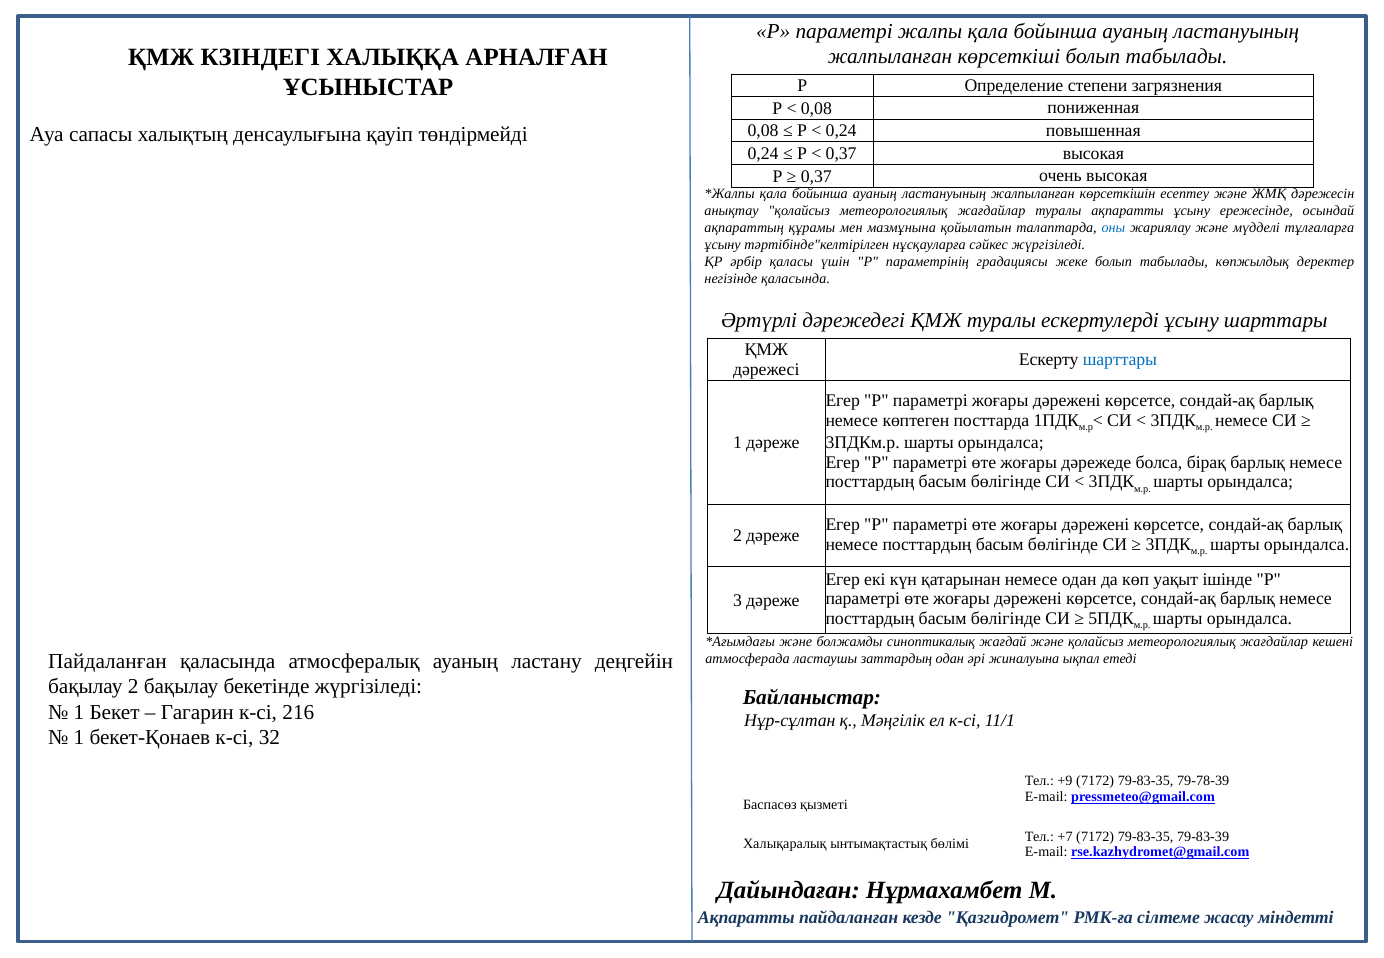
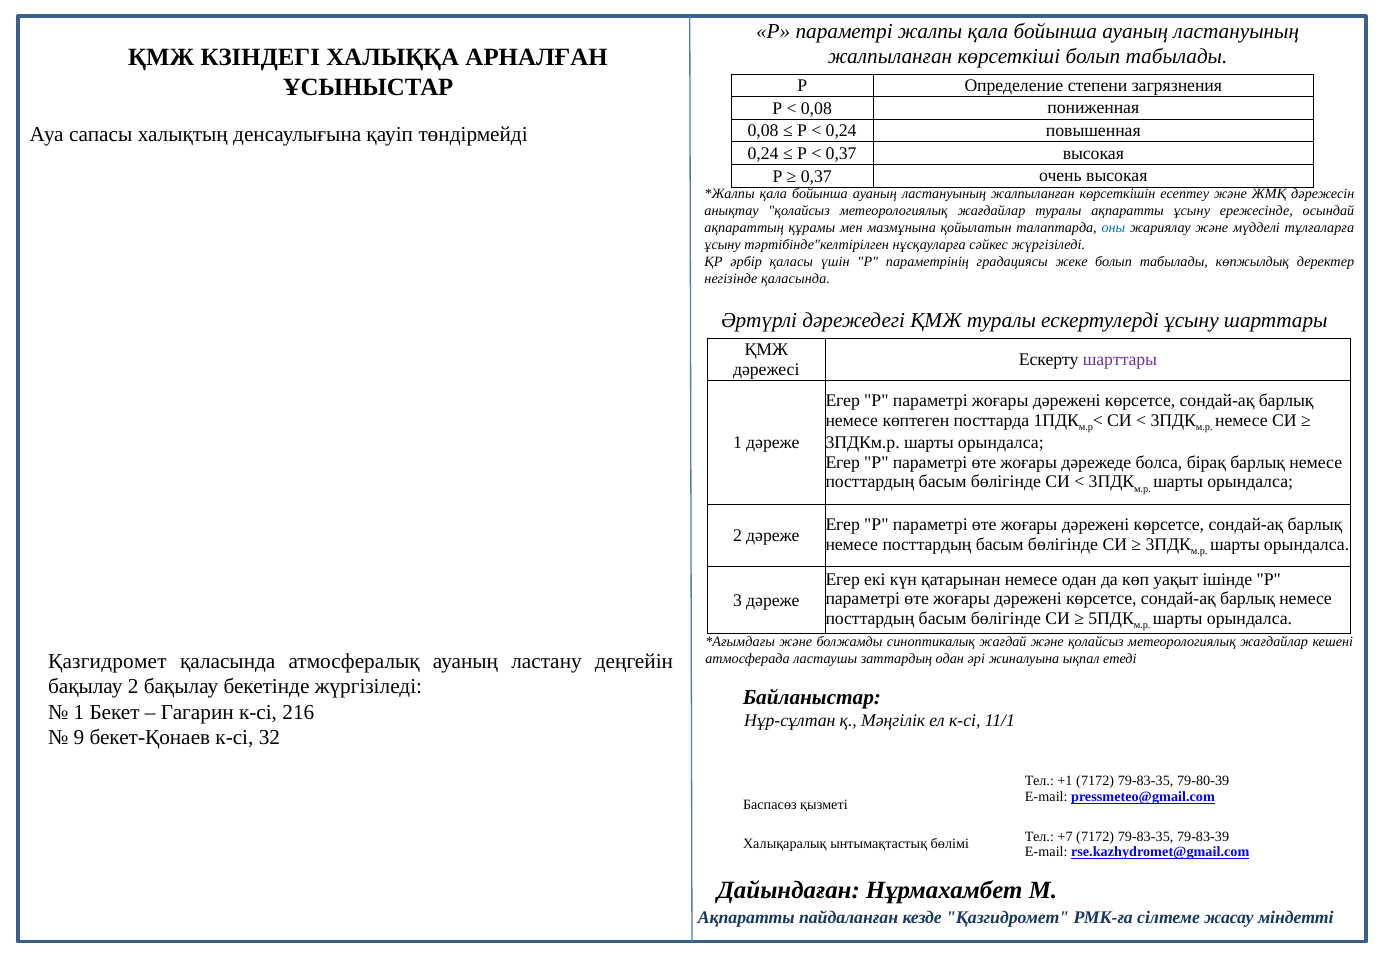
шарттары colour: blue -> purple (1120, 360)
Пайдаланған: Пайдаланған -> Қазгидромет (107, 661)
1: 1 -> 9 (79, 738)
+9: +9 -> +1 (1065, 781)
79-78-39: 79-78-39 -> 79-80-39 (1203, 781)
